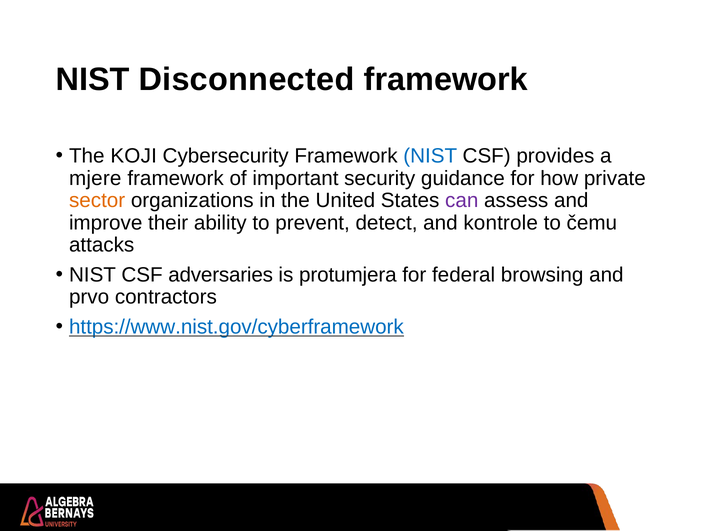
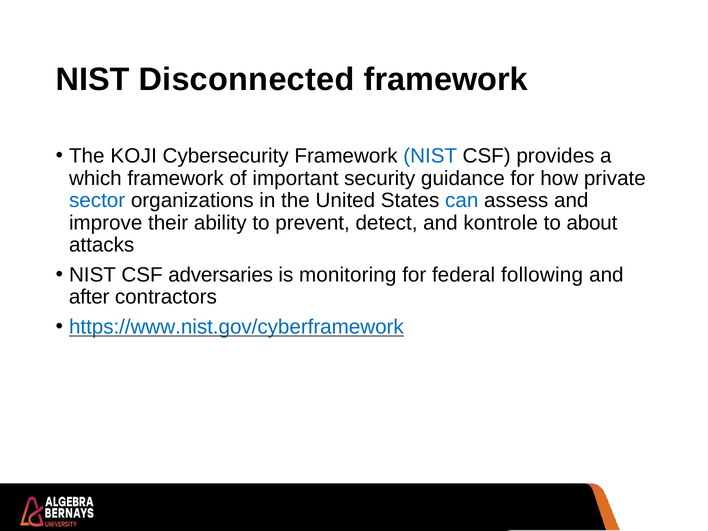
mjere: mjere -> which (95, 178)
sector colour: orange -> blue (97, 201)
can colour: purple -> blue (462, 201)
čemu: čemu -> about (592, 223)
protumjera: protumjera -> monitoring (348, 275)
browsing: browsing -> following (542, 275)
prvo: prvo -> after (89, 297)
